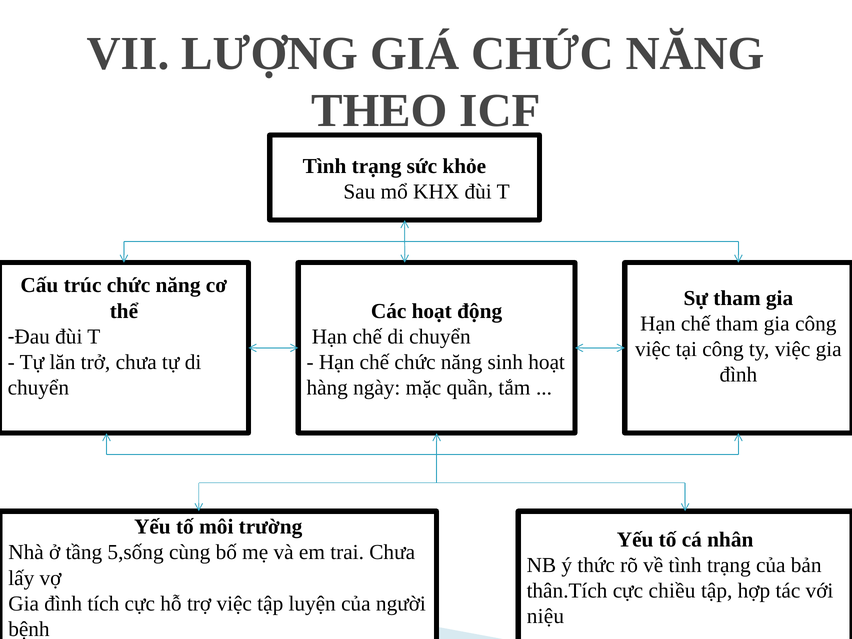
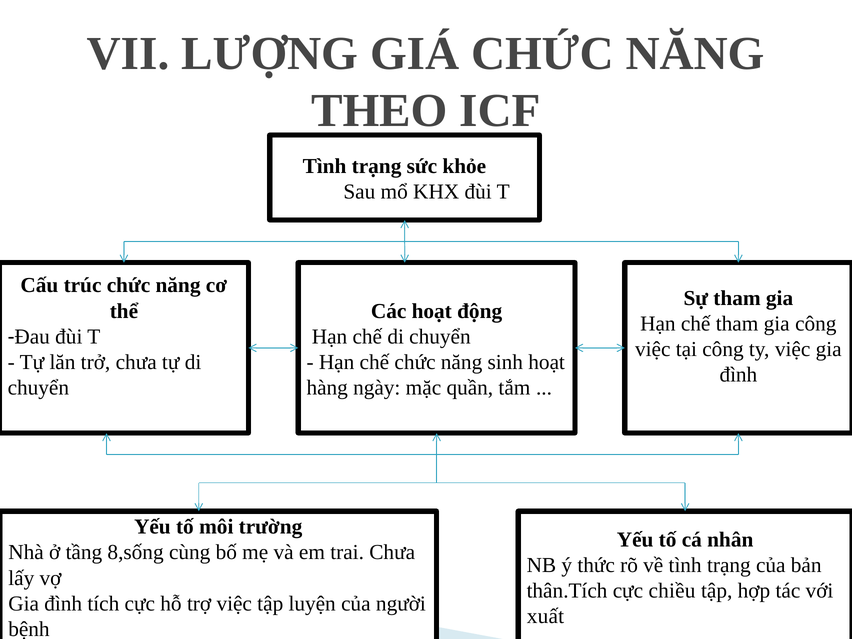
5,sống: 5,sống -> 8,sống (136, 552)
niệu: niệu -> xuất (545, 616)
